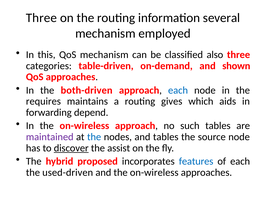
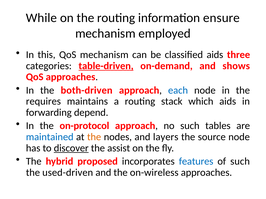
Three: Three -> While (41, 18)
several: several -> ensure (221, 18)
classified also: also -> aids (215, 55)
table-driven underline: none -> present (106, 66)
shown: shown -> shows (236, 66)
gives: gives -> stack (172, 102)
In the on-wireless: on-wireless -> on-protocol (84, 126)
maintained colour: purple -> blue (50, 137)
the colour: blue -> orange (94, 137)
and tables: tables -> layers (166, 137)
of each: each -> such (240, 162)
